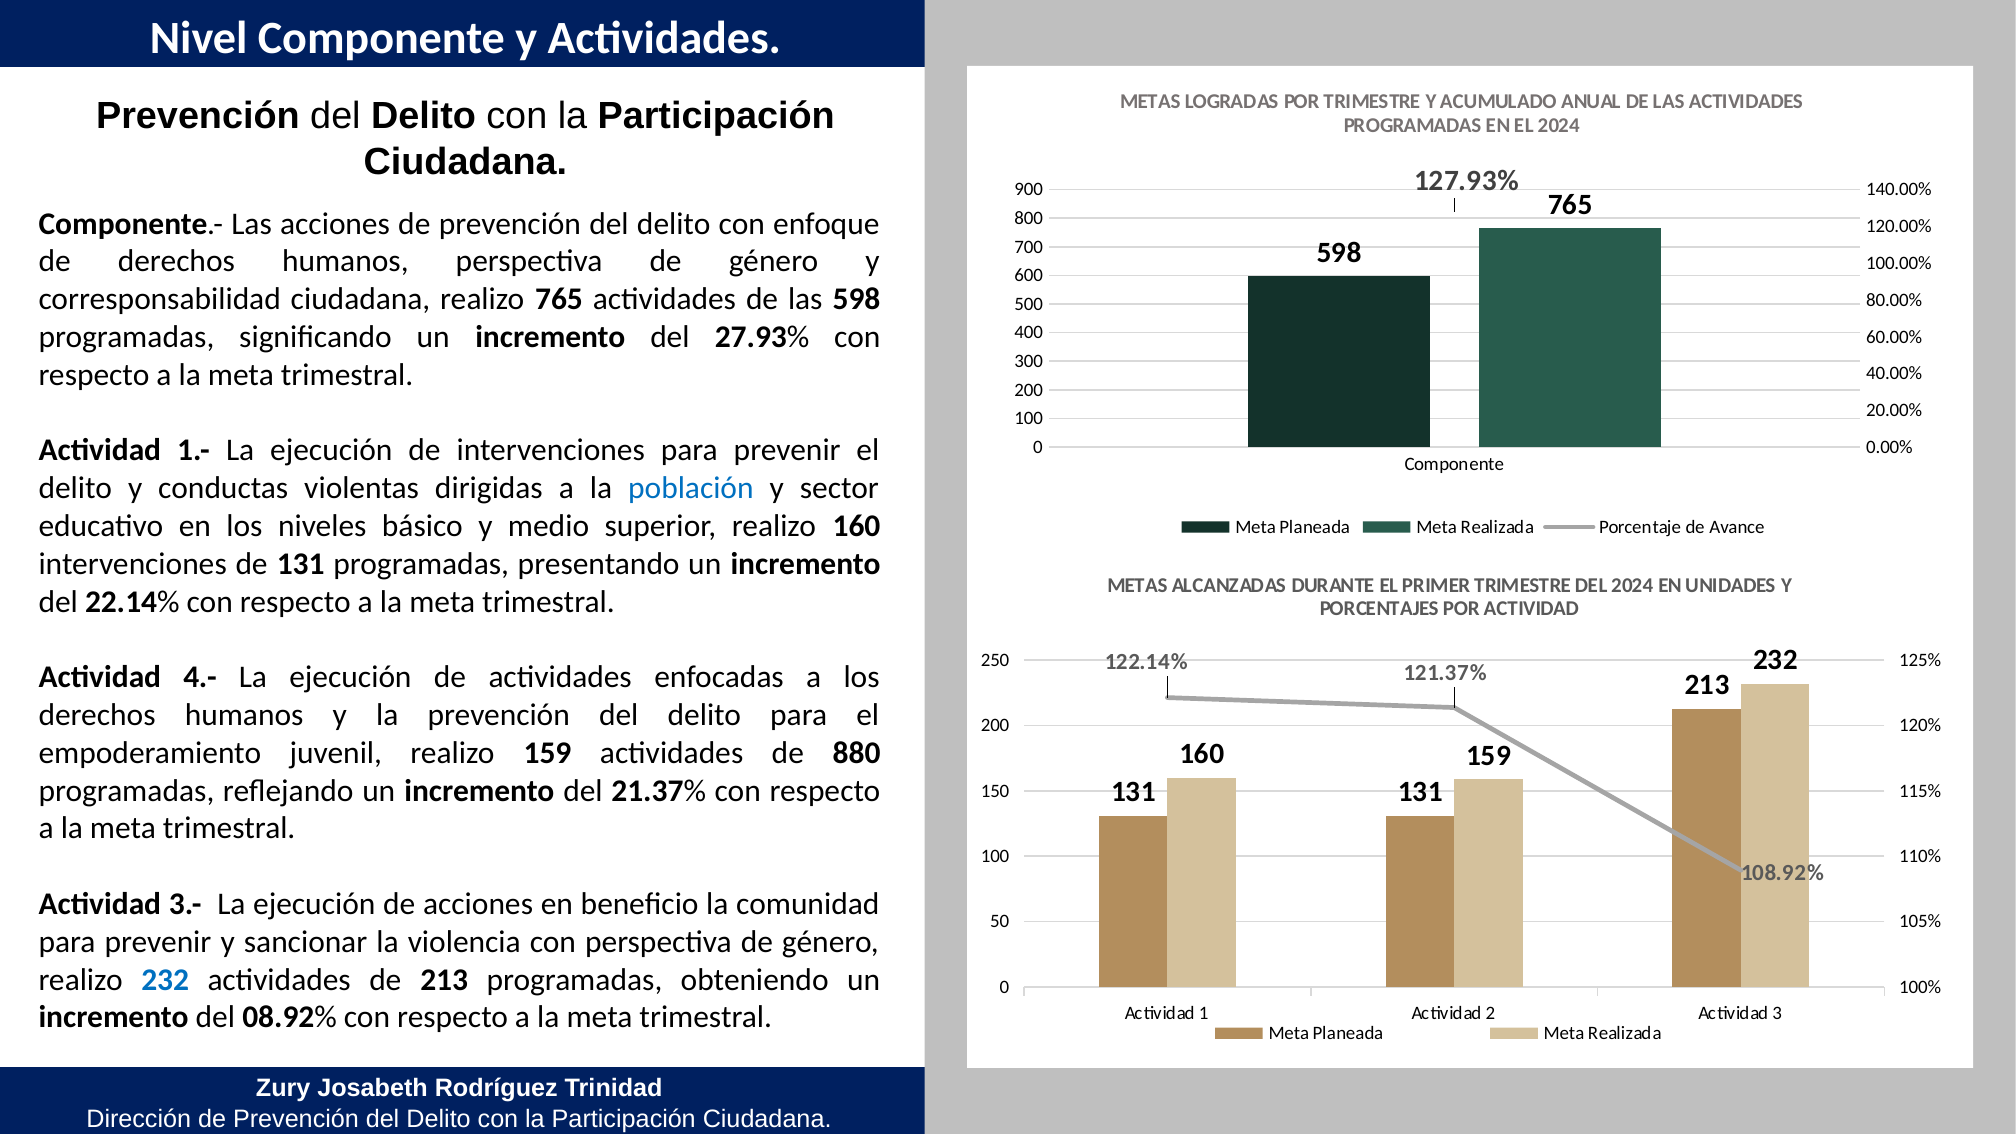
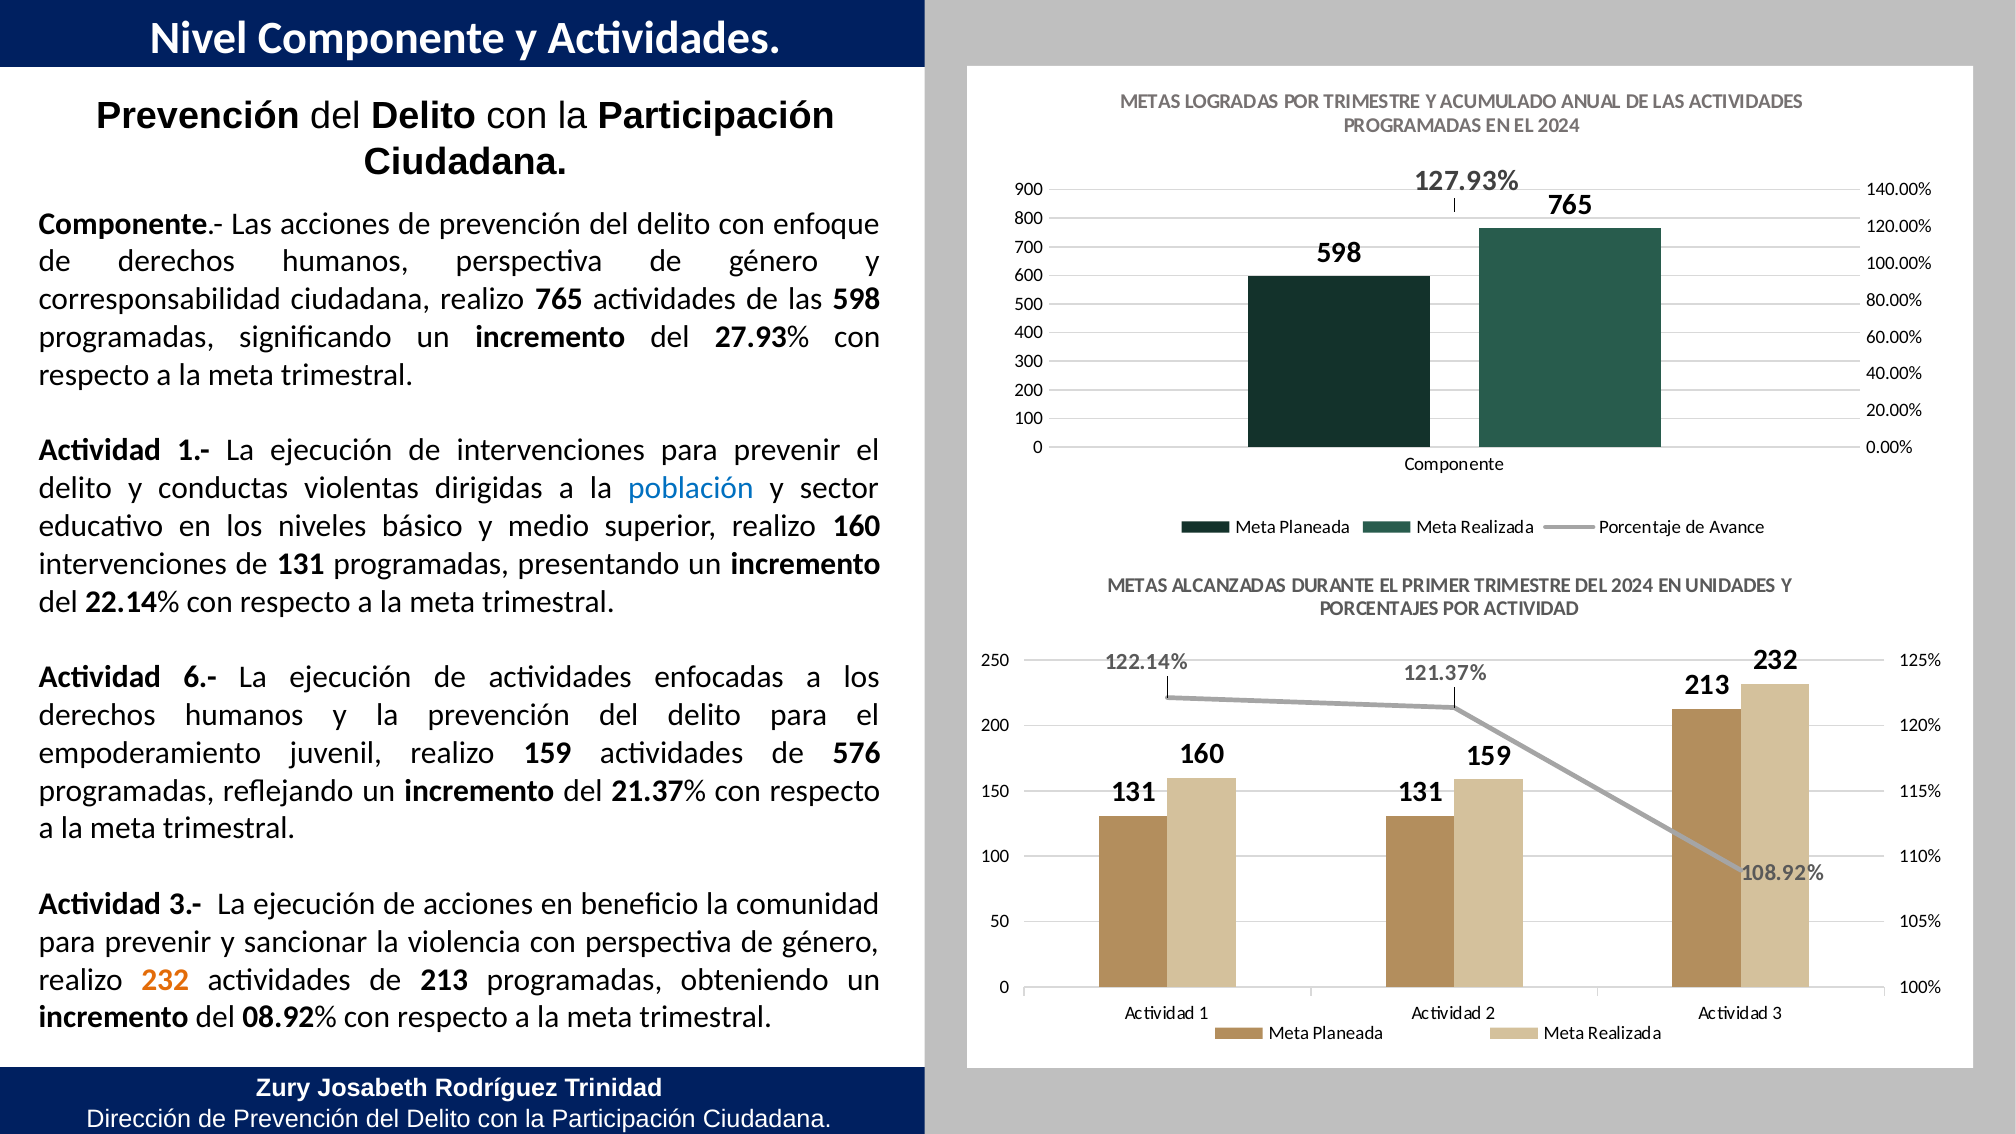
4.-: 4.- -> 6.- (200, 677)
880: 880 -> 576 (857, 753)
232 colour: blue -> orange (165, 980)
